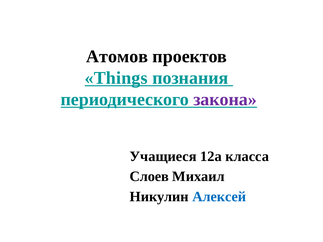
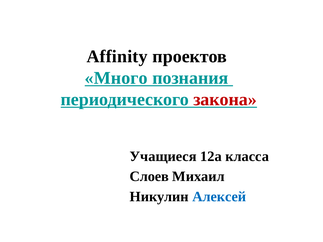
Атомов: Атомов -> Affinity (117, 56)
Things: Things -> Много (116, 78)
закона colour: purple -> red (225, 99)
